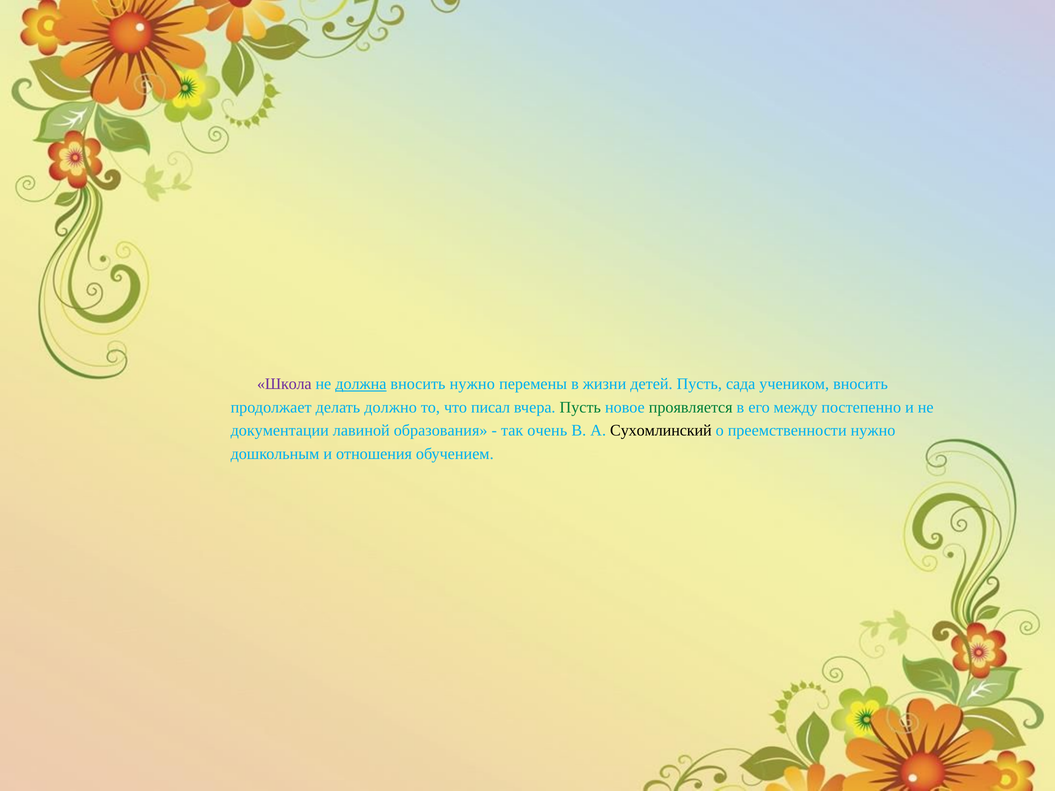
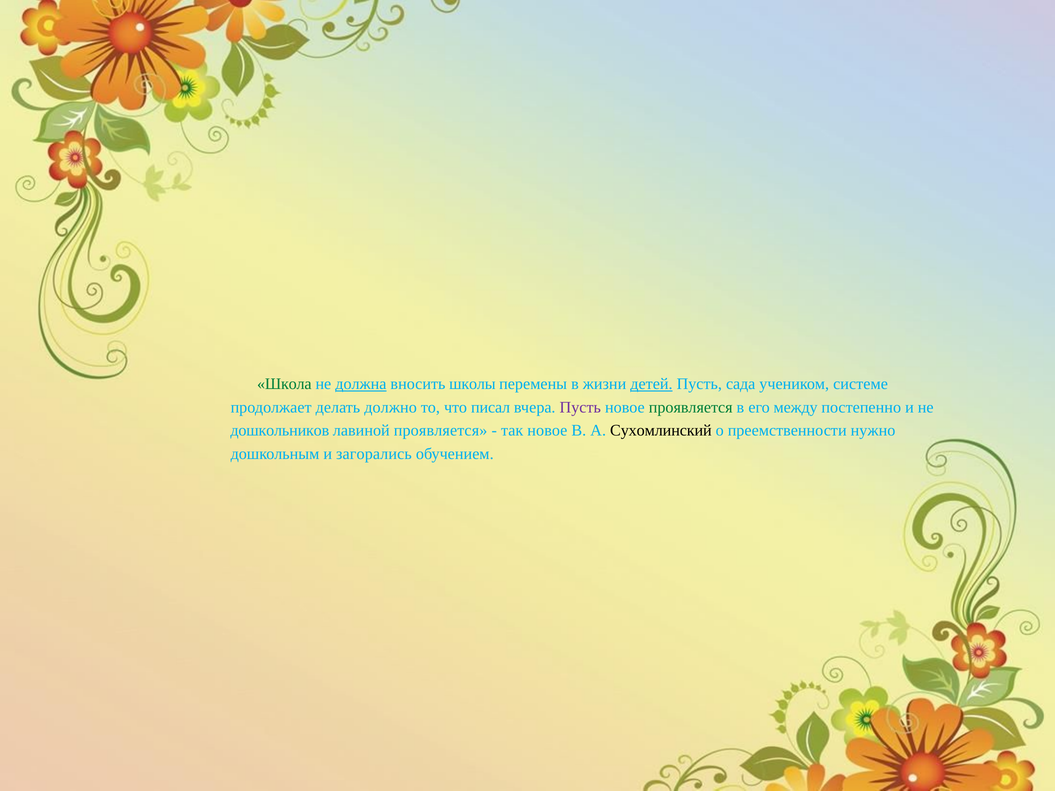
Школа colour: purple -> green (284, 384)
вносить нужно: нужно -> школы (472, 384)
детей underline: none -> present (651, 384)
учеником вносить: вносить -> системе (861, 384)
Пусть colour: green -> purple (580, 407)
документации: документации -> дошкольников (280, 431)
лавиной образования: образования -> проявляется (441, 431)
так очень: очень -> новое (547, 431)
отношения: отношения -> загорались (374, 454)
